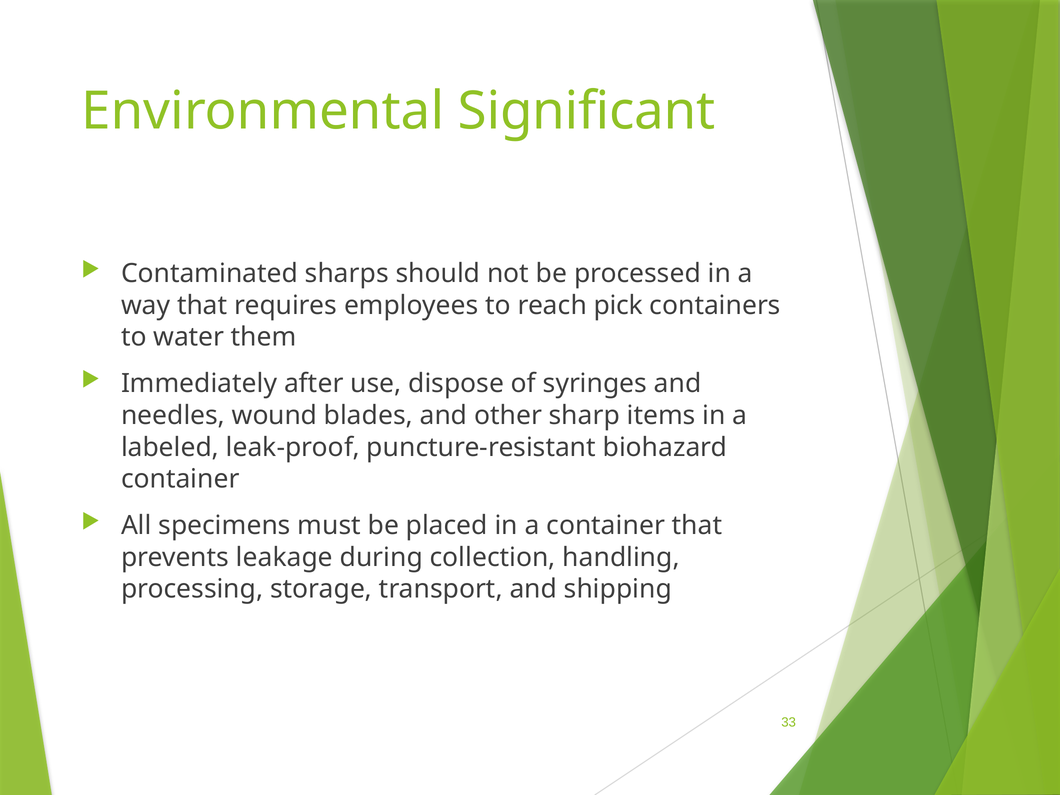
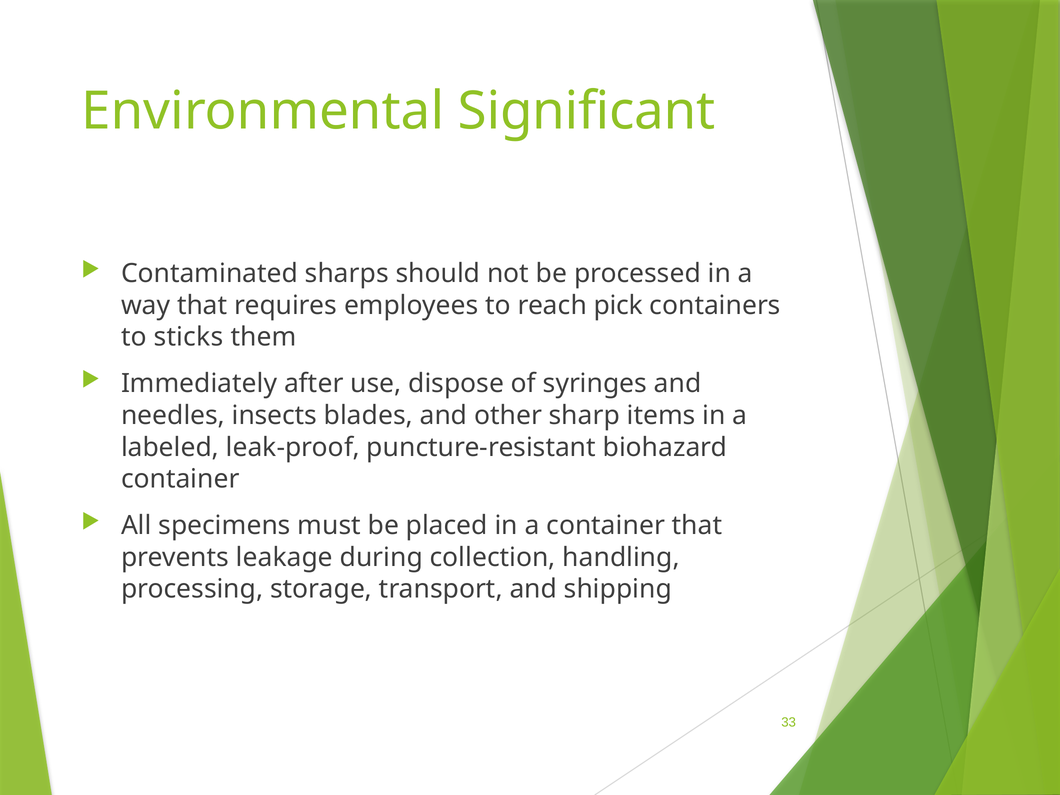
water: water -> sticks (189, 337)
wound: wound -> insects (275, 415)
